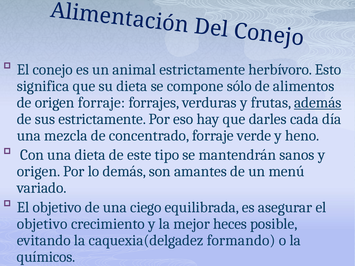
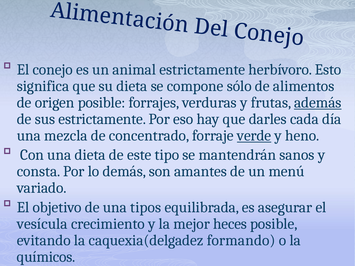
origen forraje: forraje -> posible (102, 103)
verde underline: none -> present (254, 136)
origen: origen -> consta (39, 172)
ciego: ciego -> tipos (146, 207)
objetivo: objetivo -> vesícula (42, 224)
